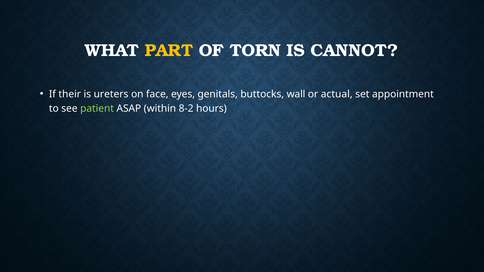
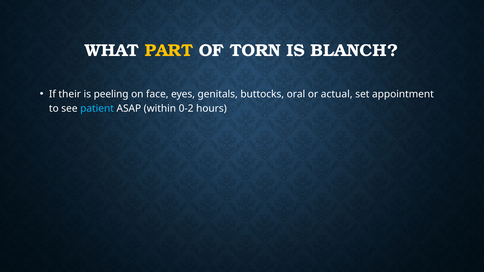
CANNOT: CANNOT -> BLANCH (354, 50)
ureters: ureters -> peeling (111, 94)
wall: wall -> oral (296, 94)
patient colour: light green -> light blue (97, 109)
8-2: 8-2 -> 0-2 (186, 109)
